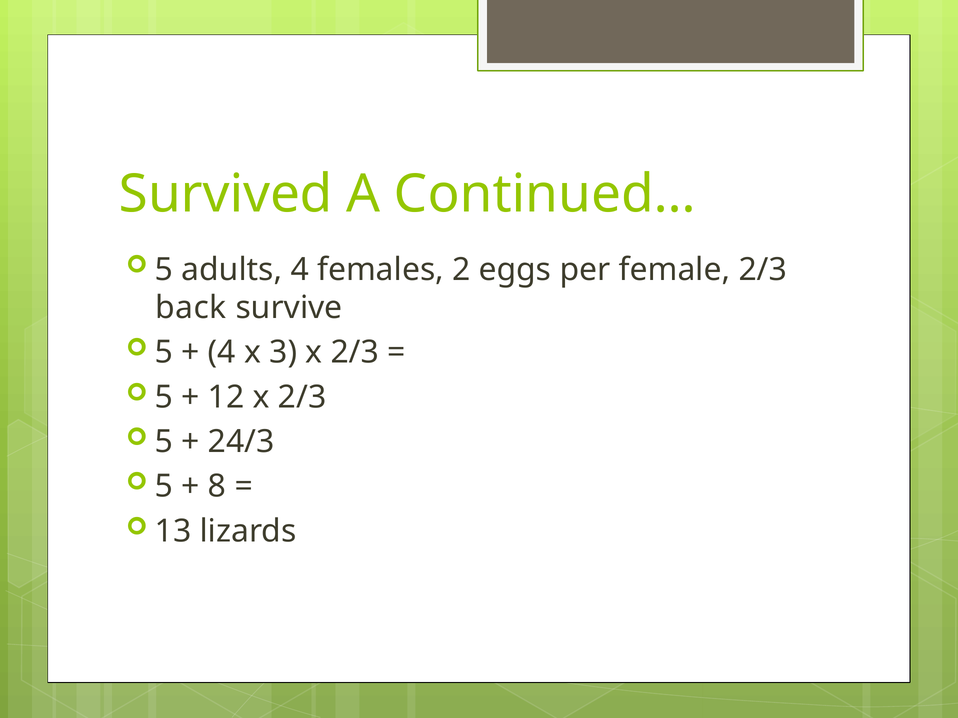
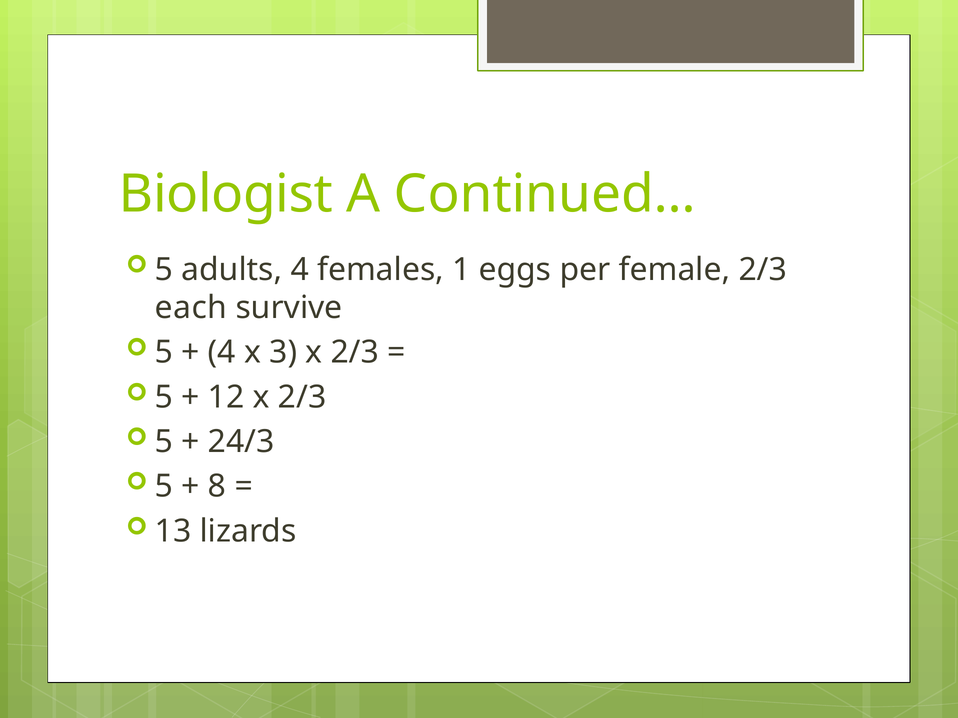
Survived: Survived -> Biologist (226, 194)
2: 2 -> 1 (461, 270)
back: back -> each (191, 308)
